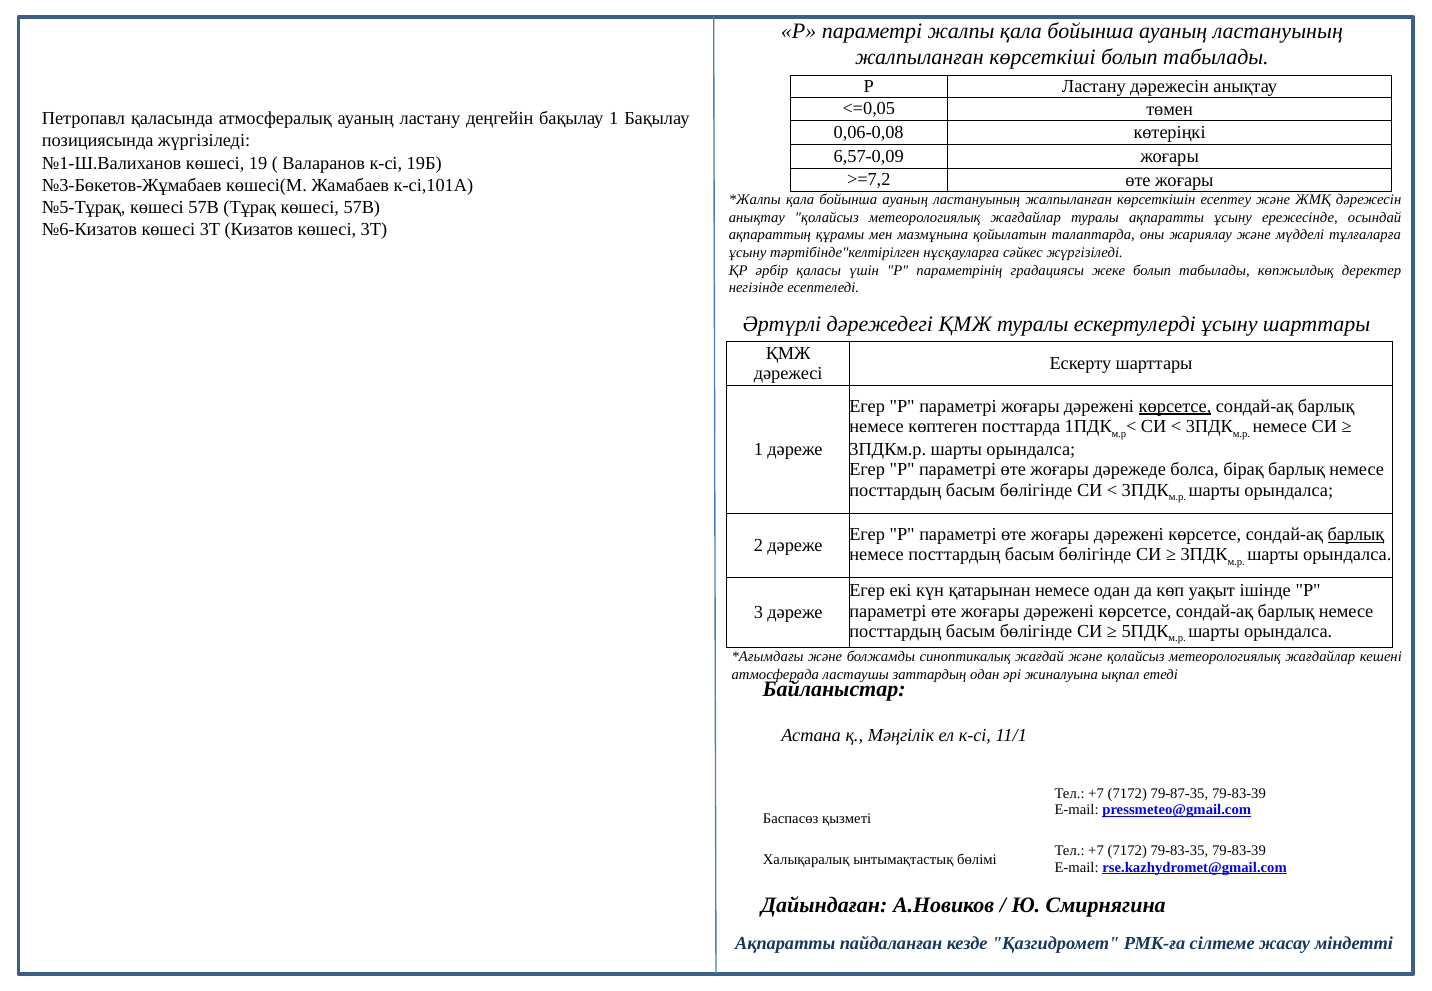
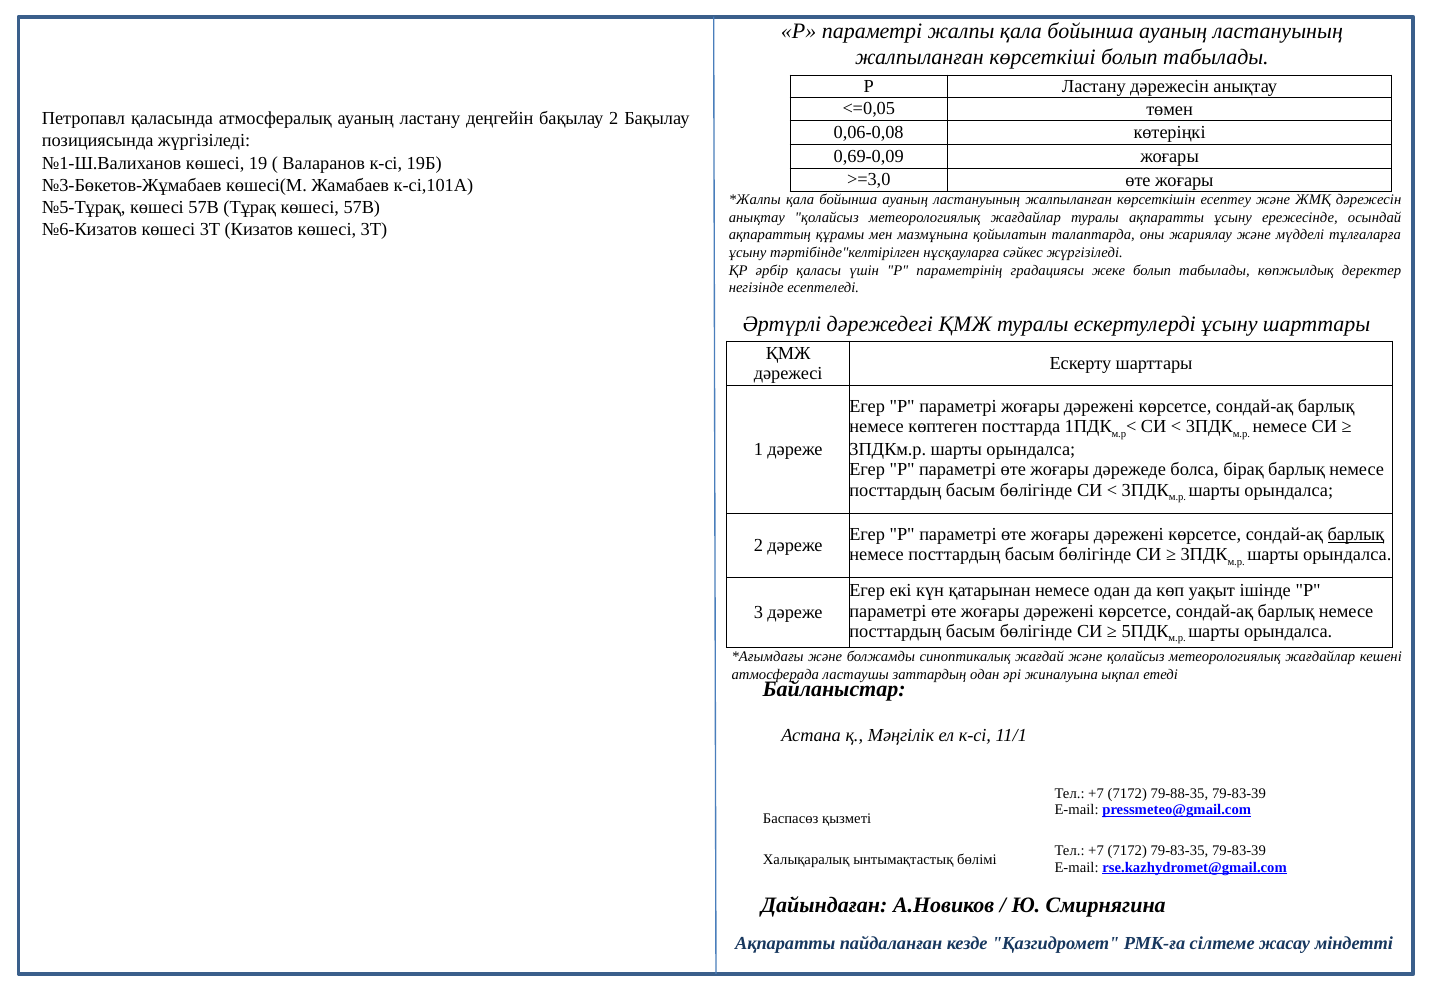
бақылау 1: 1 -> 2 (614, 119)
6,57-0,09: 6,57-0,09 -> 0,69-0,09 (869, 156)
>=7,2: >=7,2 -> >=3,0 (869, 180)
көрсетсе underline: present -> none (1175, 406)
79-87-35: 79-87-35 -> 79-88-35 (1179, 794)
